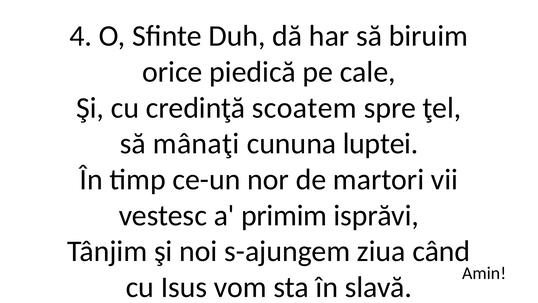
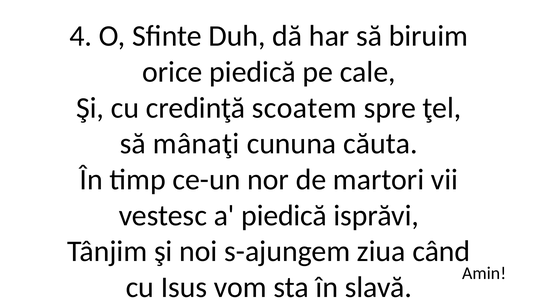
luptei: luptei -> căuta (380, 144)
a primim: primim -> piedică (284, 215)
